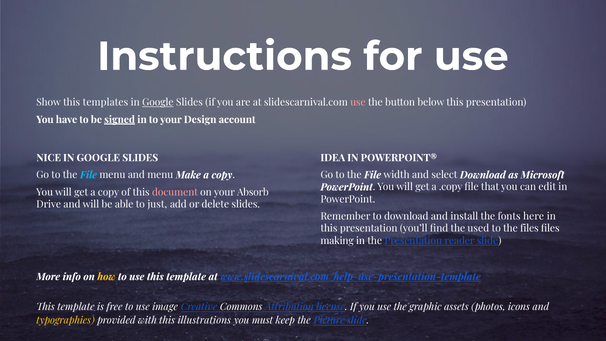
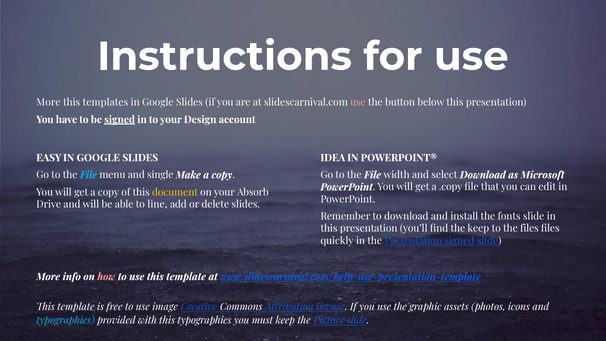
Show: Show -> More (48, 102)
Google underline: present -> none (158, 102)
NICE: NICE -> EASY (49, 158)
and menu: menu -> single (160, 175)
document colour: pink -> yellow (175, 192)
just: just -> line (157, 204)
fonts here: here -> slide (534, 216)
the used: used -> keep (478, 229)
making: making -> quickly (337, 241)
Presentation reader: reader -> signed (459, 241)
how colour: yellow -> pink (106, 277)
typographies colour: yellow -> light blue (66, 320)
this illustrations: illustrations -> typographies (204, 320)
